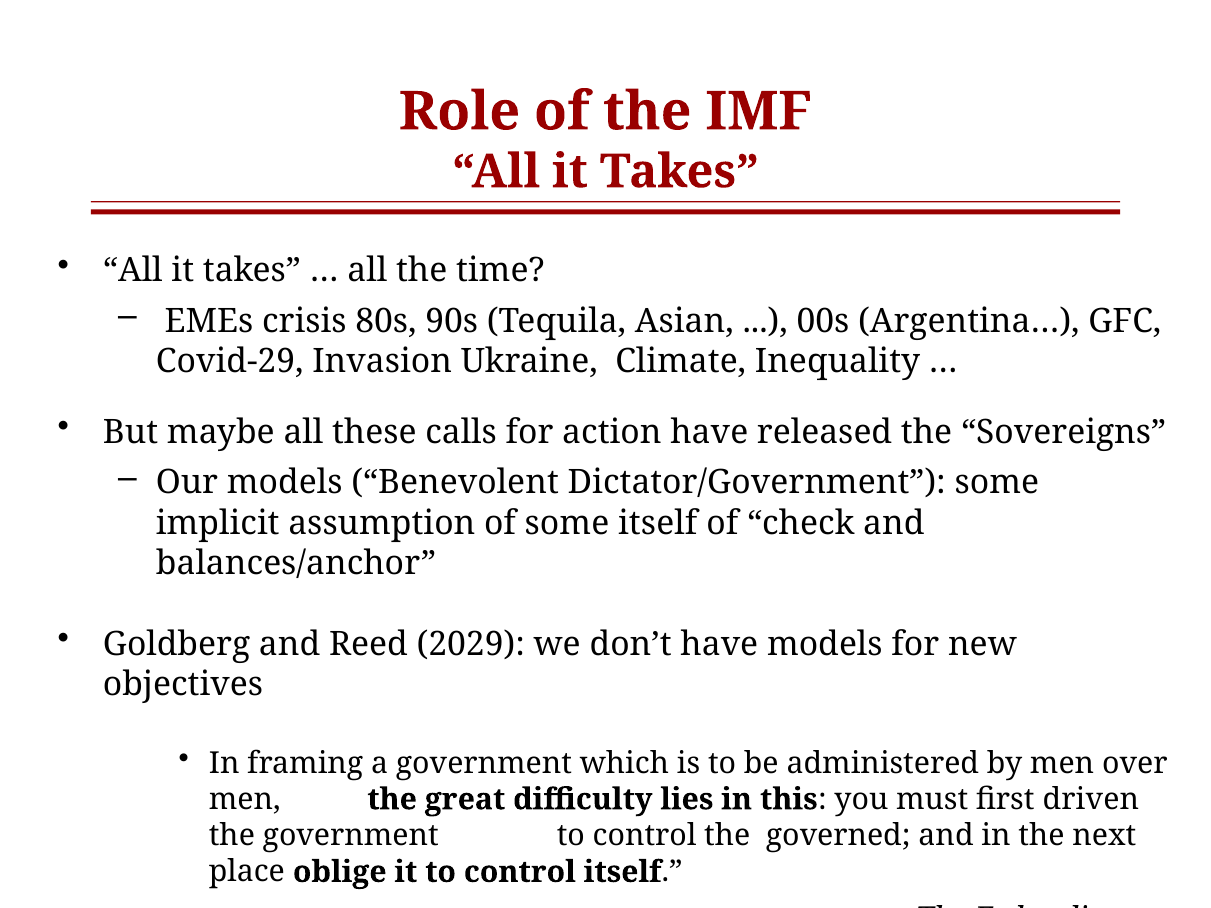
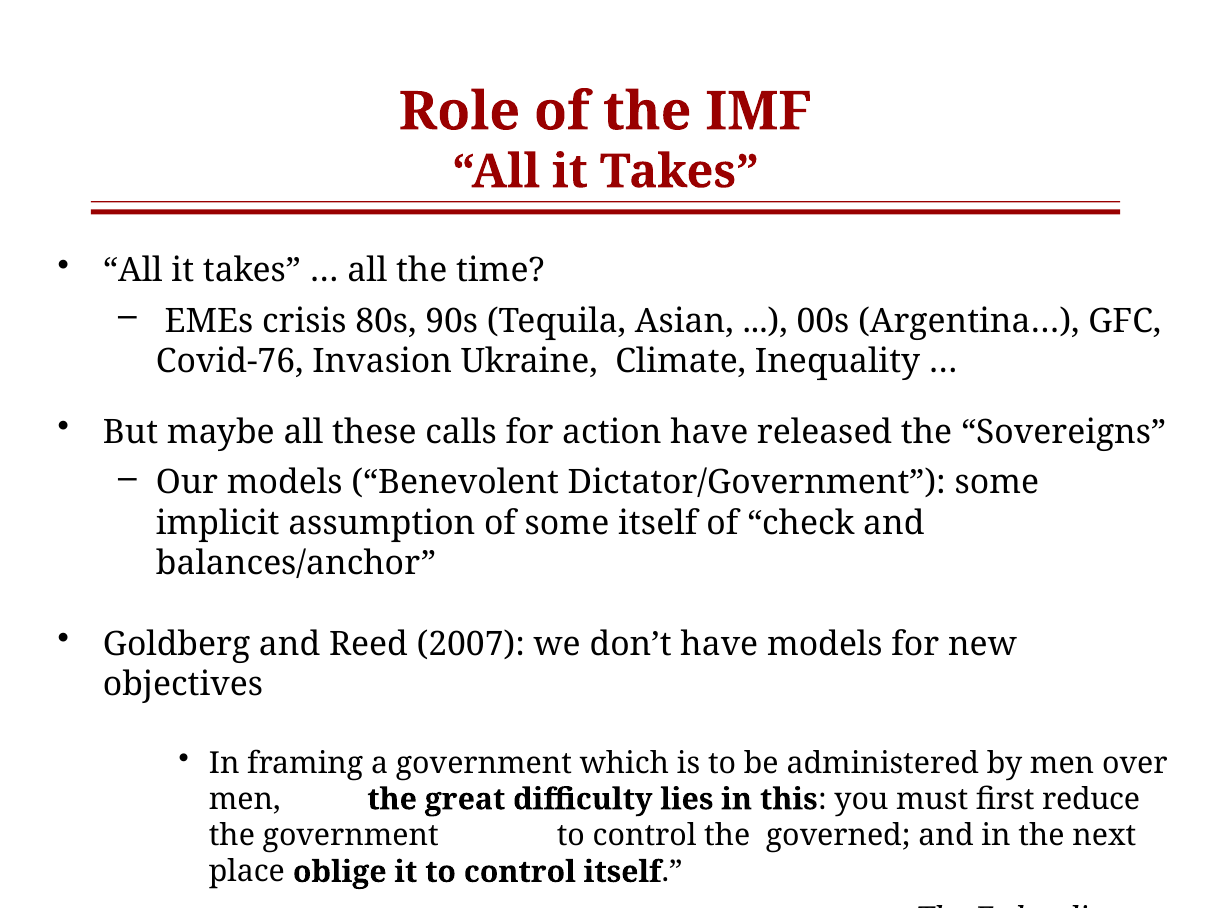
Covid-29: Covid-29 -> Covid-76 (230, 362)
2029: 2029 -> 2007 (471, 644)
driven: driven -> reduce (1091, 800)
